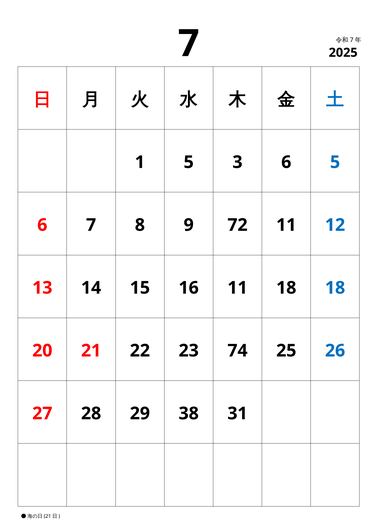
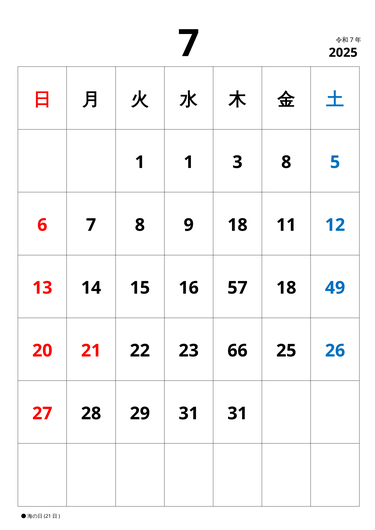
1 5: 5 -> 1 (189, 162)
3 6: 6 -> 8 (286, 162)
9 72: 72 -> 18 (237, 225)
16 11: 11 -> 57 (237, 288)
18 18: 18 -> 49 (335, 288)
74: 74 -> 66 (237, 351)
29 38: 38 -> 31 (189, 414)
